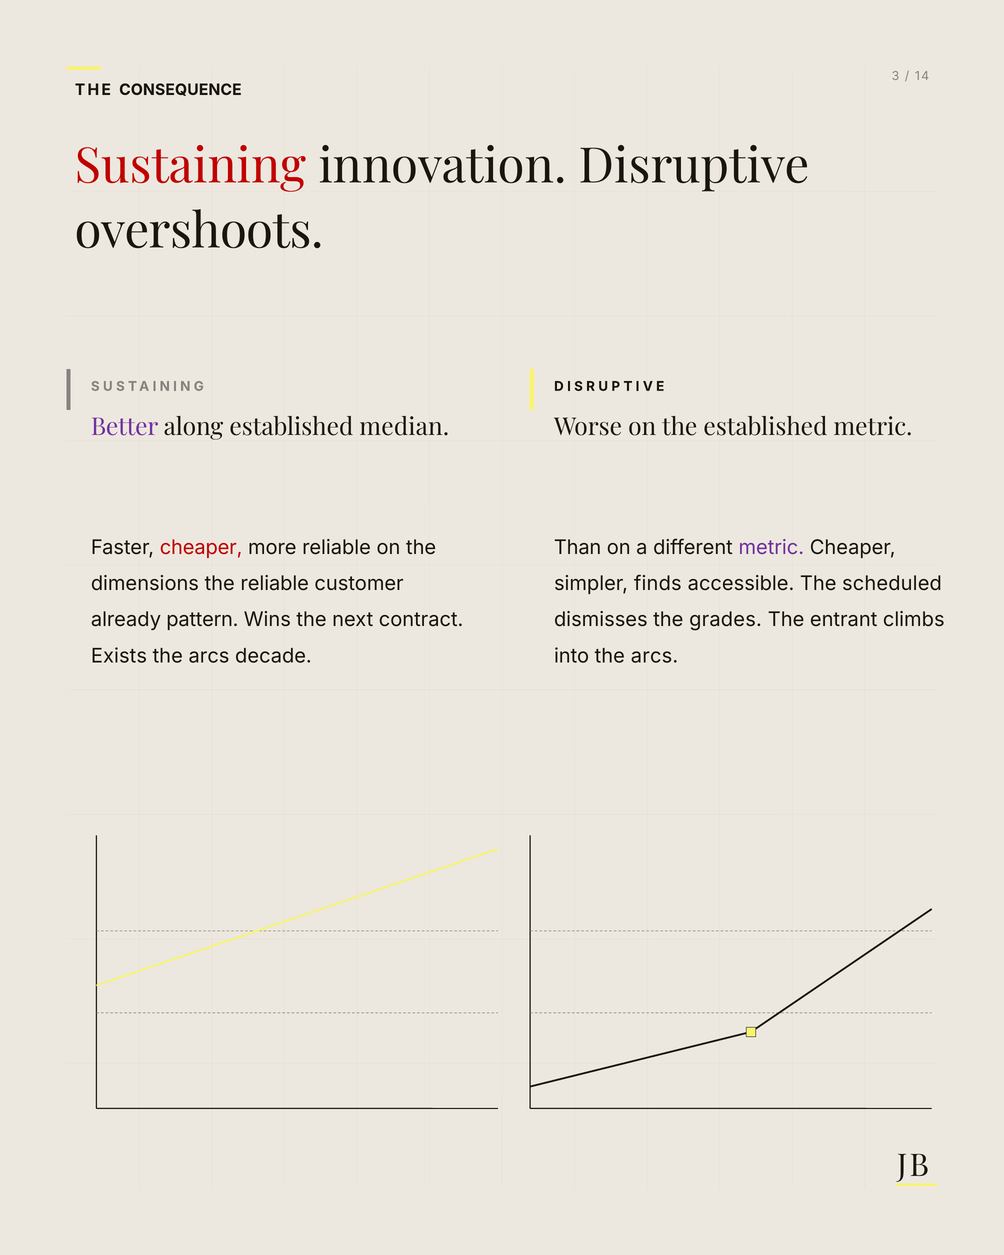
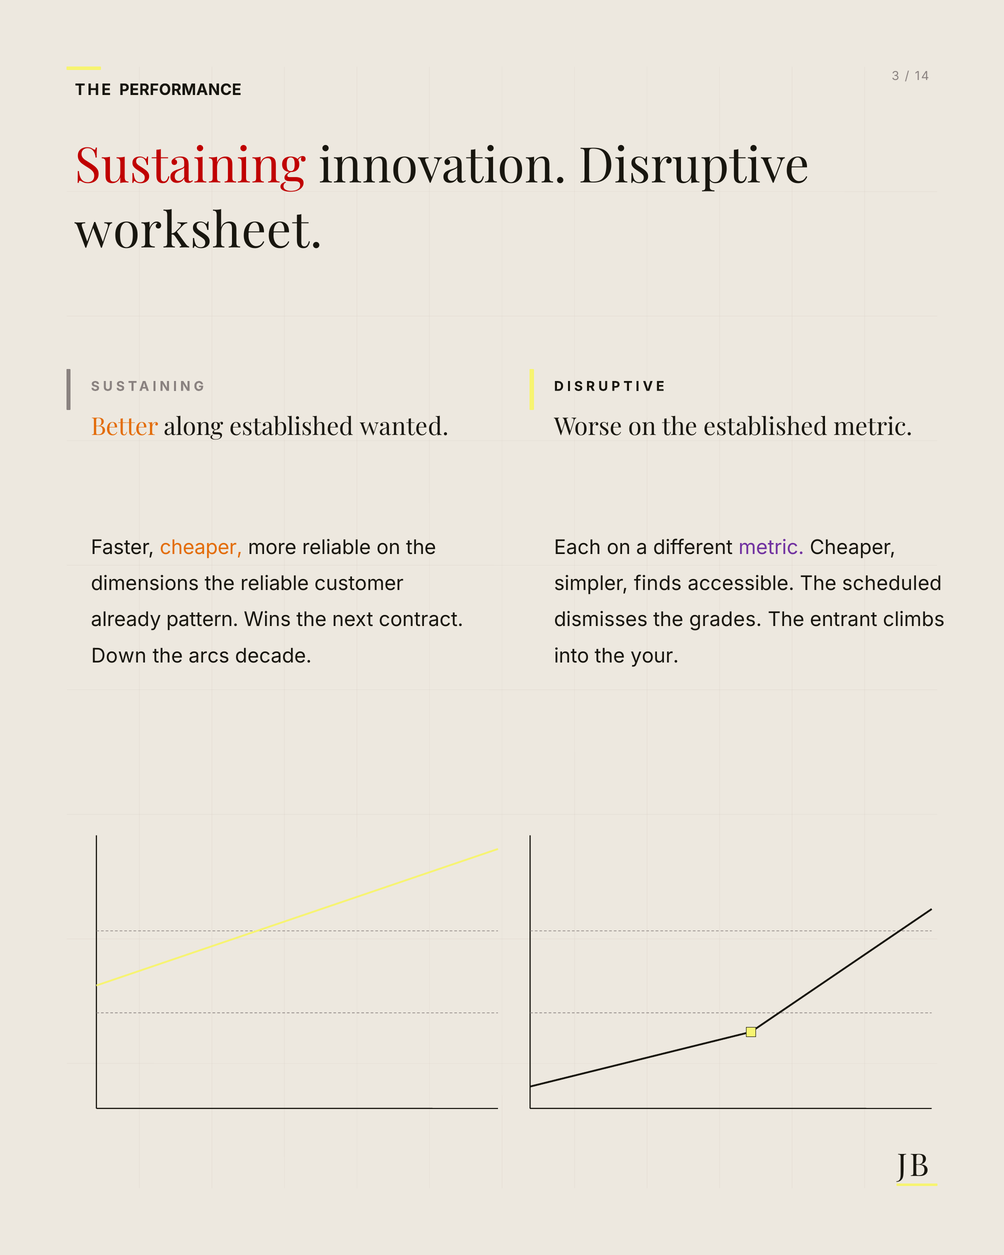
CONSEQUENCE: CONSEQUENCE -> PERFORMANCE (180, 90)
overshoots: overshoots -> worksheet (199, 232)
Better colour: purple -> orange (125, 427)
median: median -> wanted (404, 427)
cheaper colour: red -> orange (201, 548)
Than: Than -> Each (577, 548)
Exists: Exists -> Down (119, 656)
into the arcs: arcs -> your (655, 656)
